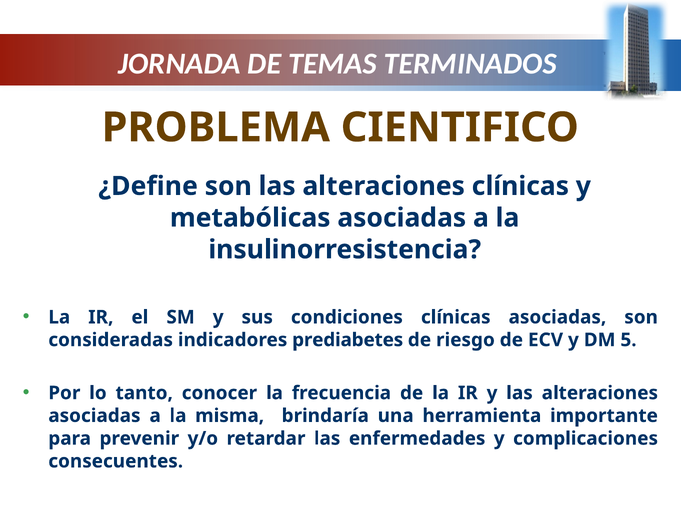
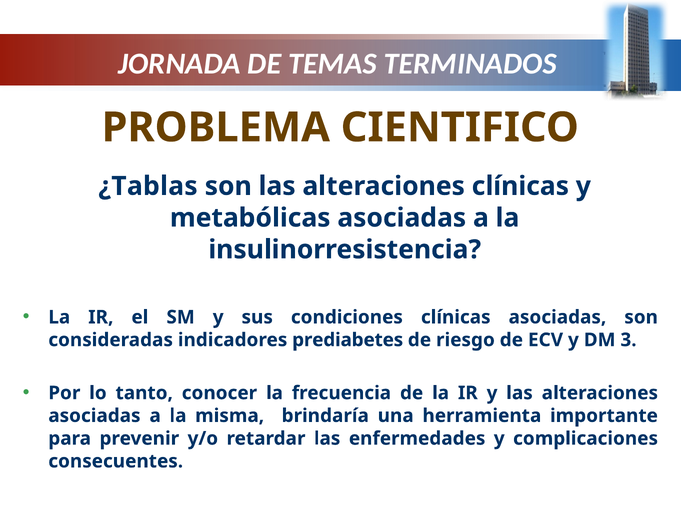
¿Define: ¿Define -> ¿Tablas (148, 186)
5: 5 -> 3 (628, 340)
